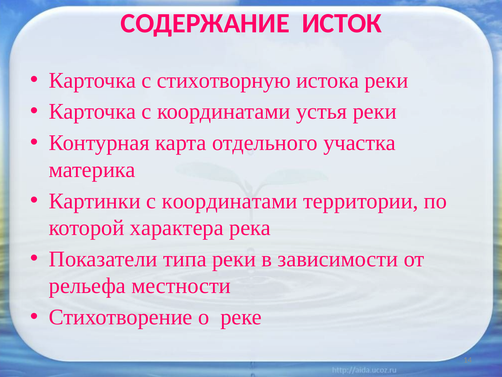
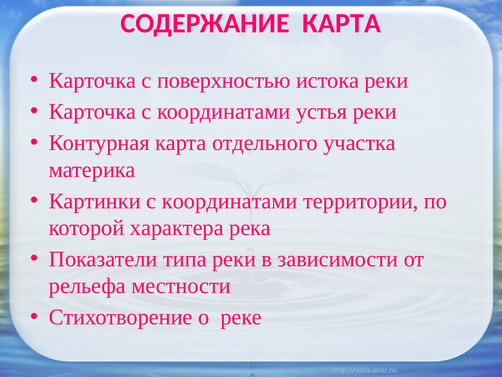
СОДЕРЖАНИЕ ИСТОК: ИСТОК -> КАРТА (342, 23)
стихотворную: стихотворную -> поверхностью (224, 80)
